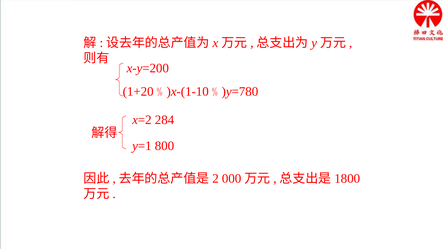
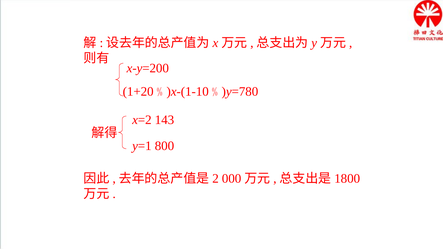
284: 284 -> 143 (164, 120)
